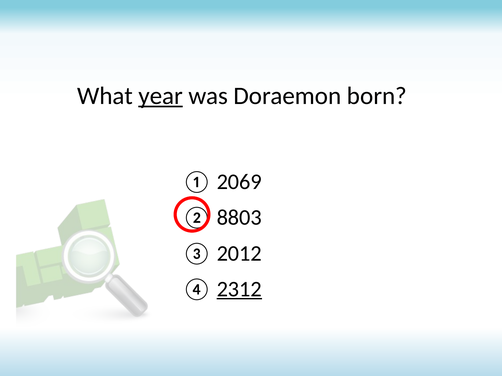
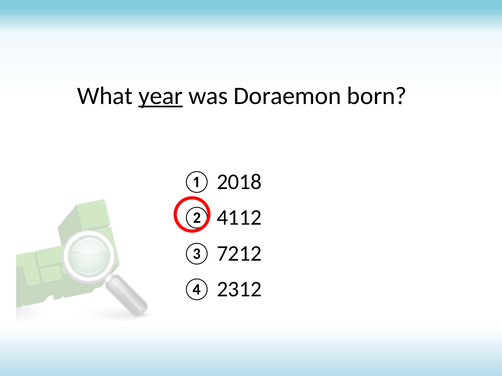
2069: 2069 -> 2018 (239, 182)
8803: 8803 -> 4112 (239, 218)
2012: 2012 -> 7212 (239, 254)
2312 underline: present -> none (239, 290)
